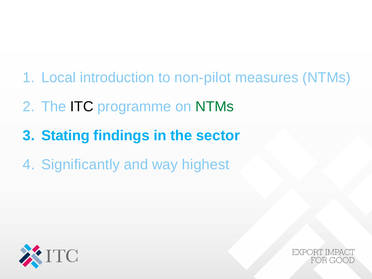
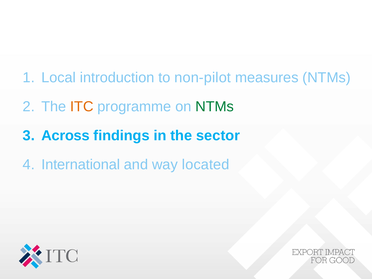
ITC colour: black -> orange (82, 107)
Stating: Stating -> Across (65, 136)
Significantly: Significantly -> International (81, 165)
highest: highest -> located (206, 165)
